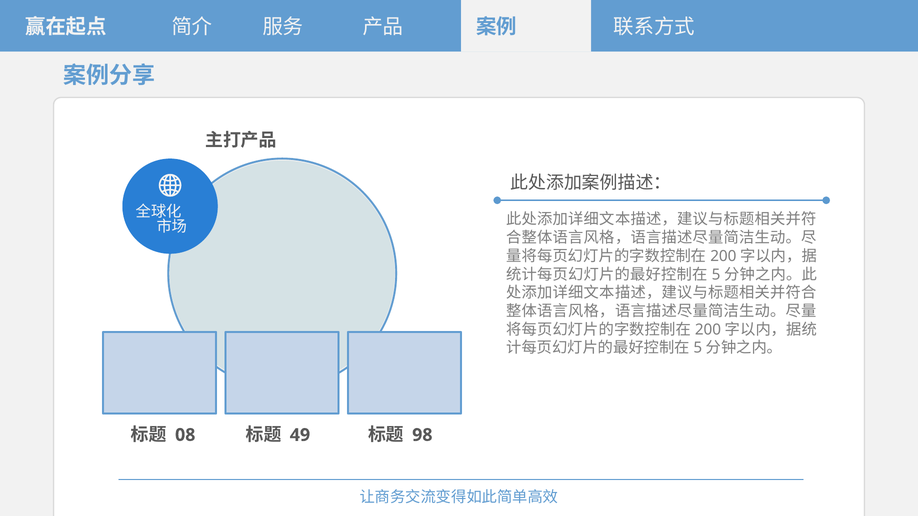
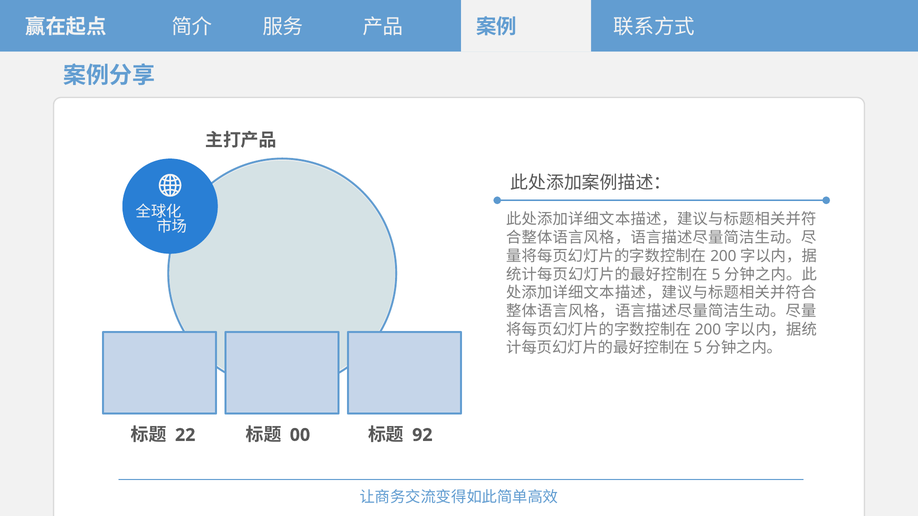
08: 08 -> 22 (185, 435)
49: 49 -> 00 (300, 435)
98: 98 -> 92 (422, 435)
